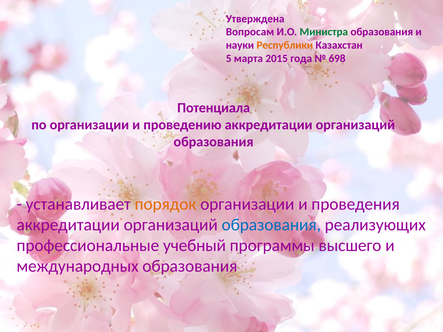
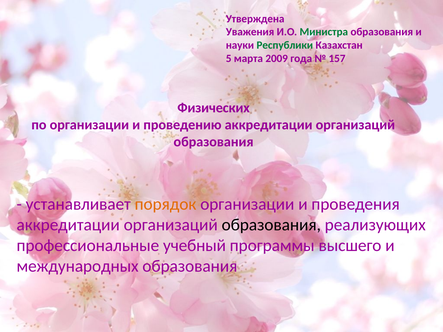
Вопросам: Вопросам -> Уважения (250, 32)
Республики colour: orange -> green (285, 45)
2015: 2015 -> 2009 (277, 59)
698: 698 -> 157 (337, 59)
Потенциала: Потенциала -> Физических (214, 108)
образования colour: blue -> black (271, 225)
